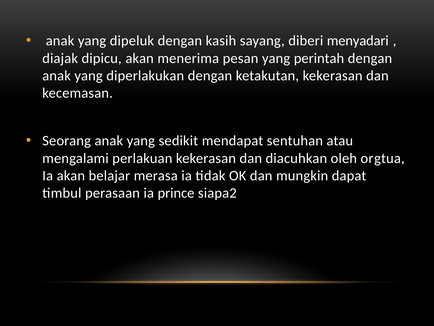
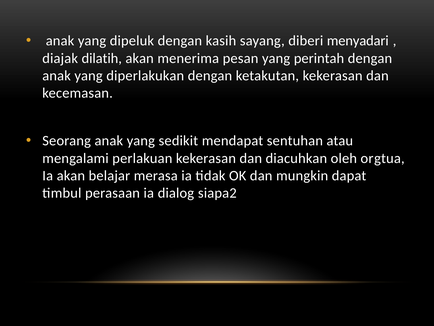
dipicu: dipicu -> dilatih (102, 58)
prince: prince -> dialog (176, 193)
